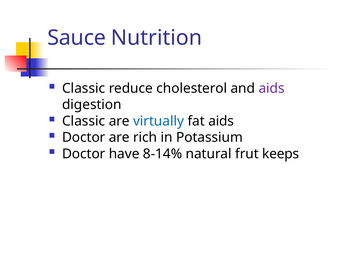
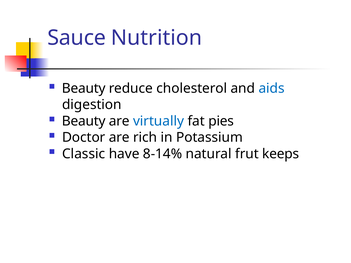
Classic: Classic -> Beauty (84, 88)
aids colour: purple -> blue (272, 88)
Classic: Classic -> Beauty (84, 121)
fat aids: aids -> pies (221, 121)
Doctor: Doctor -> Classic (84, 154)
